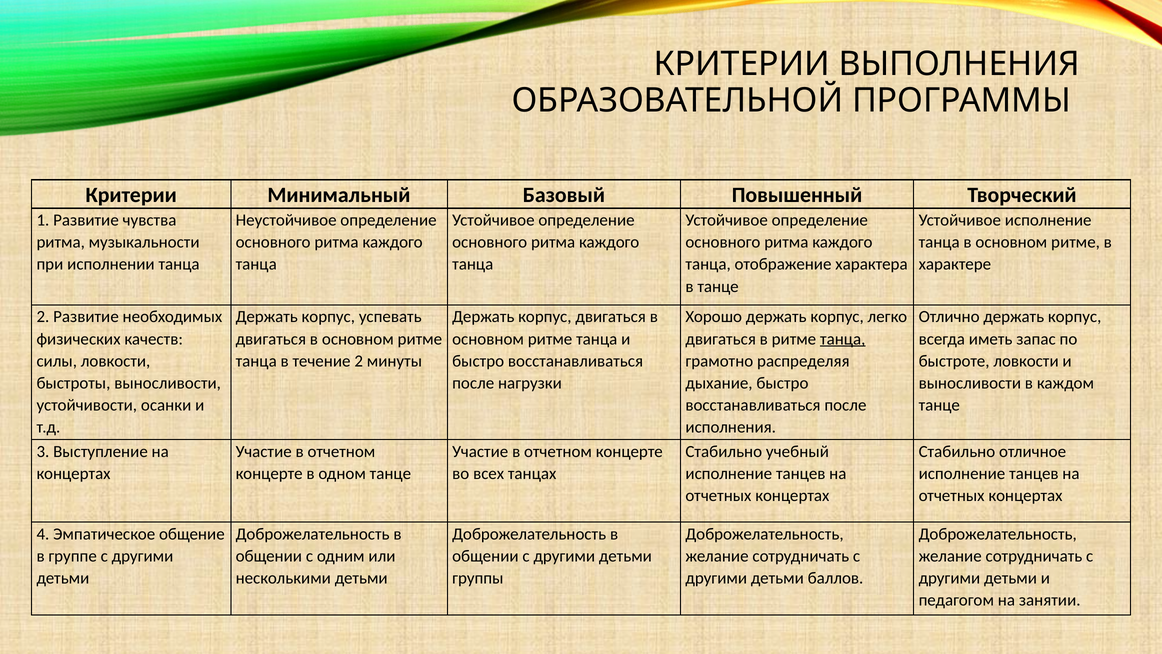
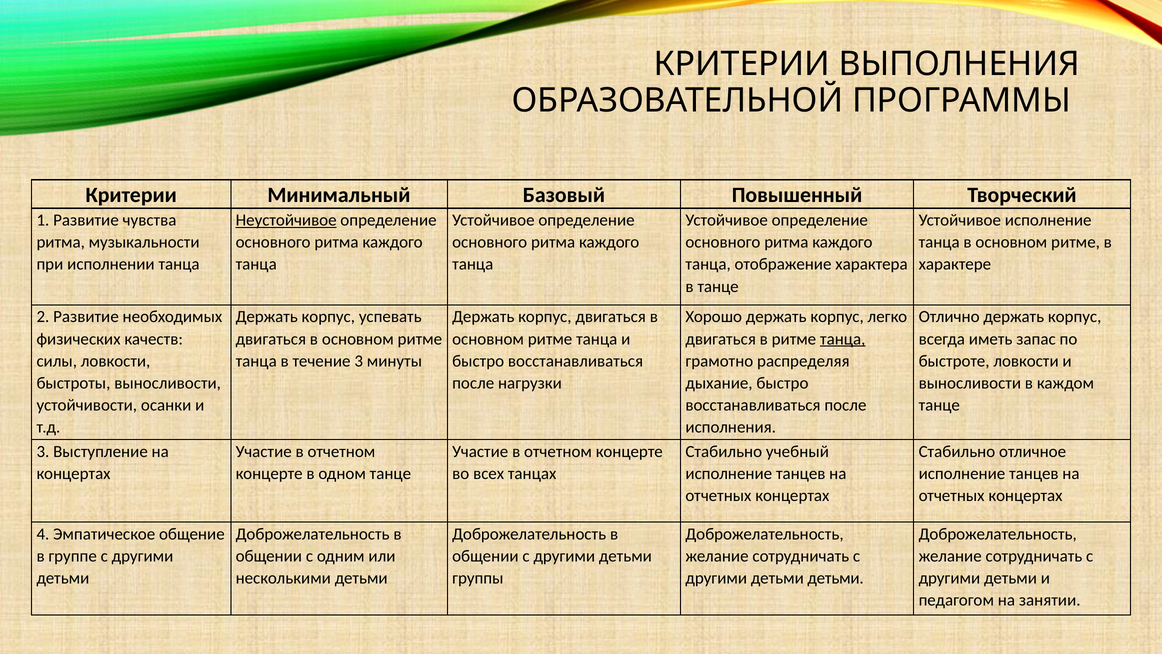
Неустойчивое underline: none -> present (286, 220)
течение 2: 2 -> 3 (359, 361)
детьми баллов: баллов -> детьми (836, 578)
